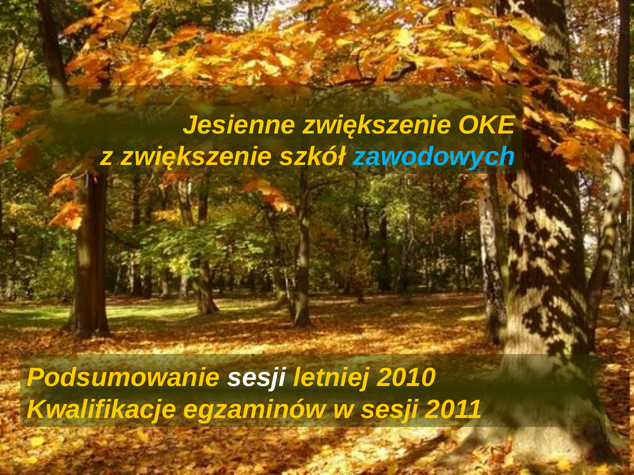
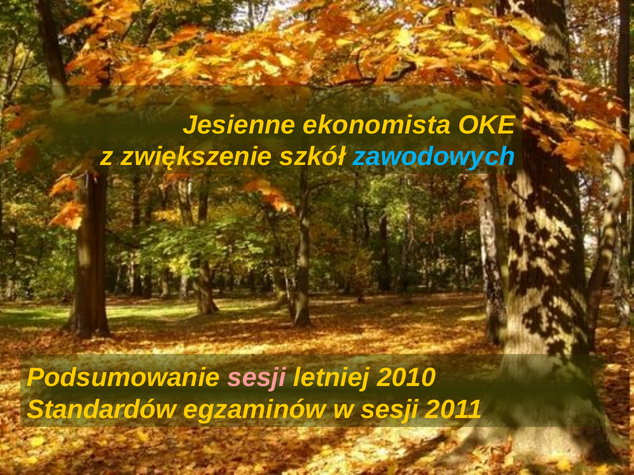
Jesienne zwiększenie: zwiększenie -> ekonomista (377, 125)
sesji colour: white -> pink (257, 378)
Kwalifikacje: Kwalifikacje -> Standardów (101, 410)
